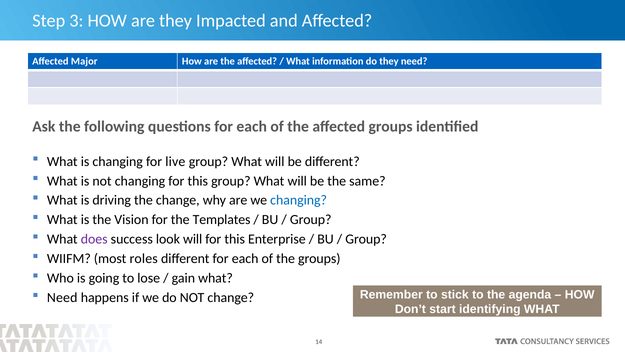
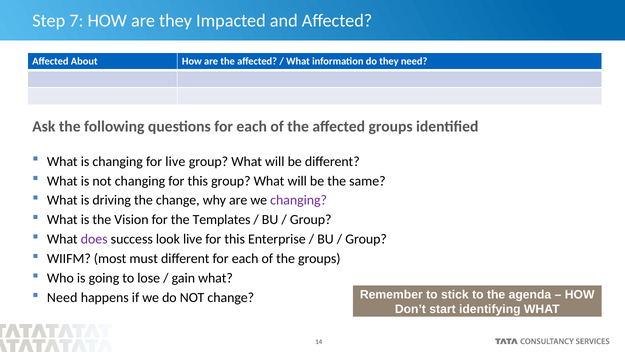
3: 3 -> 7 (76, 21)
Major: Major -> About (84, 61)
changing colour: blue -> purple (299, 200)
look will: will -> live (193, 239)
roles: roles -> must (144, 258)
